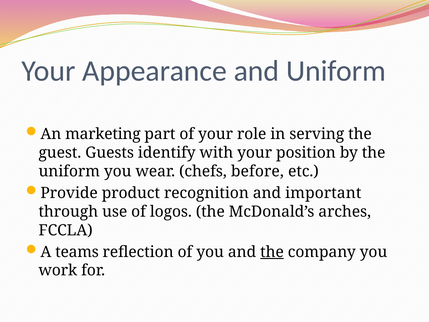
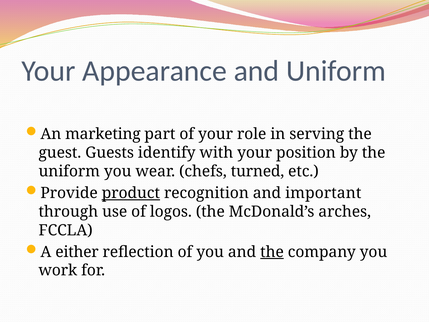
before: before -> turned (258, 171)
product underline: none -> present (131, 193)
teams: teams -> either (77, 252)
